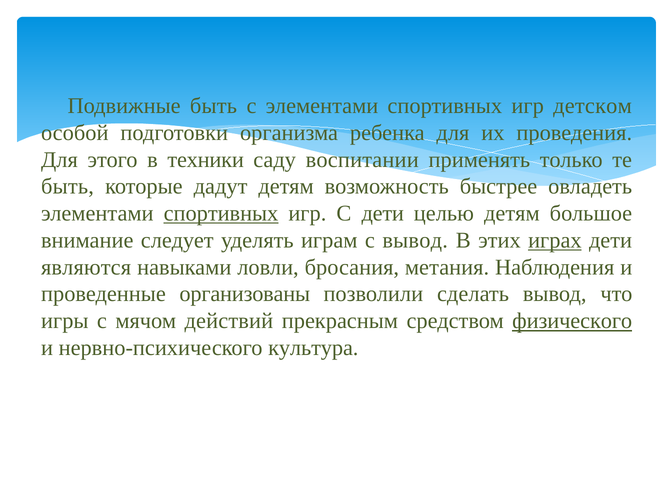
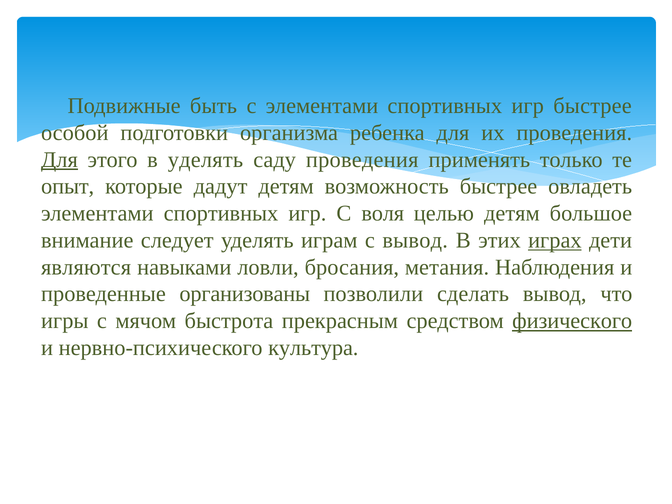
игр детском: детском -> быстрее (593, 106)
Для underline: none -> present (59, 160)
в техники: техники -> уделять (205, 160)
саду воспитании: воспитании -> проведения (362, 160)
быть: быть -> опыт (68, 187)
спортивных underline: present -> none (221, 213)
С дети: дети -> воля (383, 213)
действий: действий -> быстрота (229, 321)
